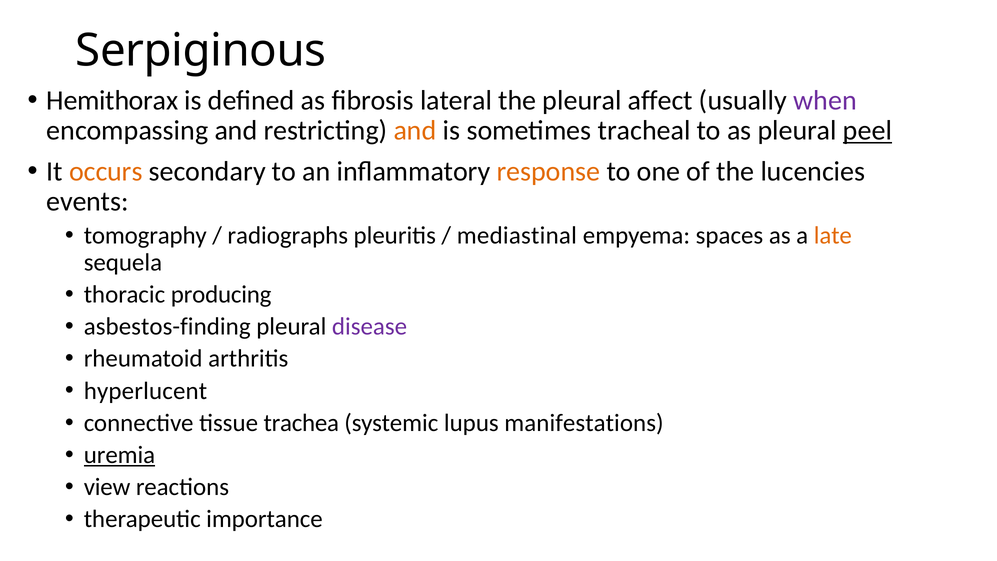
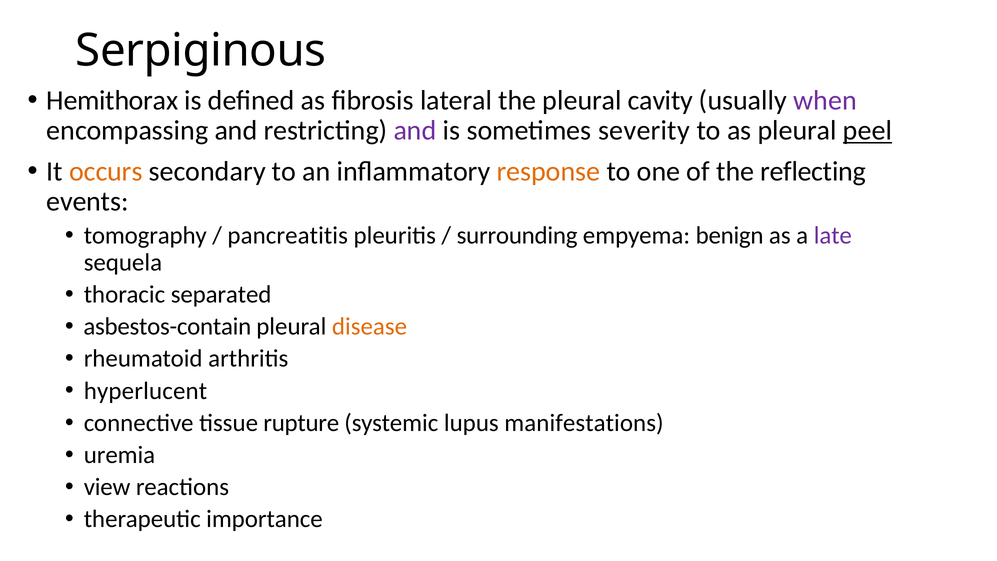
affect: affect -> cavity (660, 100)
and colour: orange -> purple (415, 131)
tracheal: tracheal -> severity (644, 131)
lucencies: lucencies -> reflecting (813, 171)
radiographs: radiographs -> pancreatitis (288, 235)
mediastinal: mediastinal -> surrounding (517, 235)
spaces: spaces -> benign (730, 235)
late colour: orange -> purple (833, 235)
producing: producing -> separated (221, 294)
asbestos-finding: asbestos-finding -> asbestos-contain (167, 327)
disease colour: purple -> orange (369, 327)
trachea: trachea -> rupture (301, 423)
uremia underline: present -> none (119, 455)
